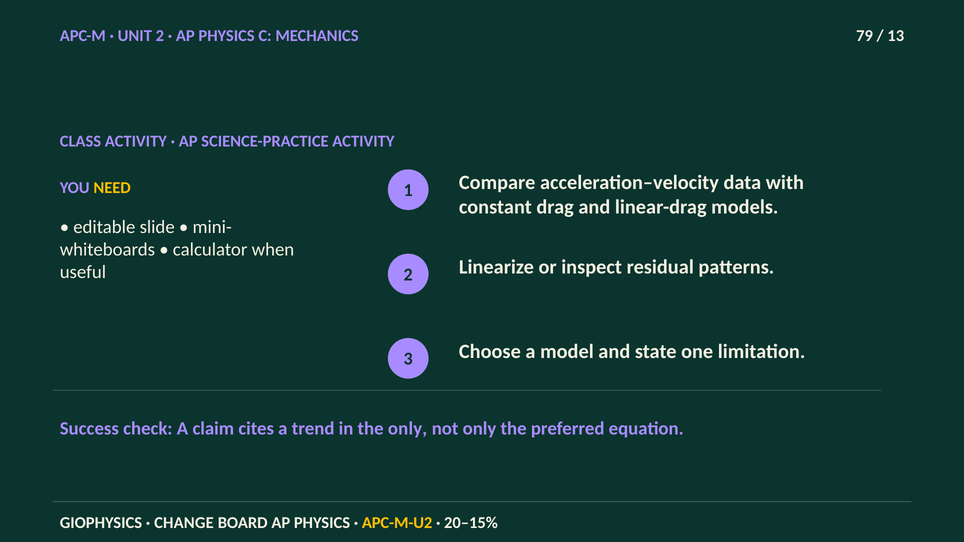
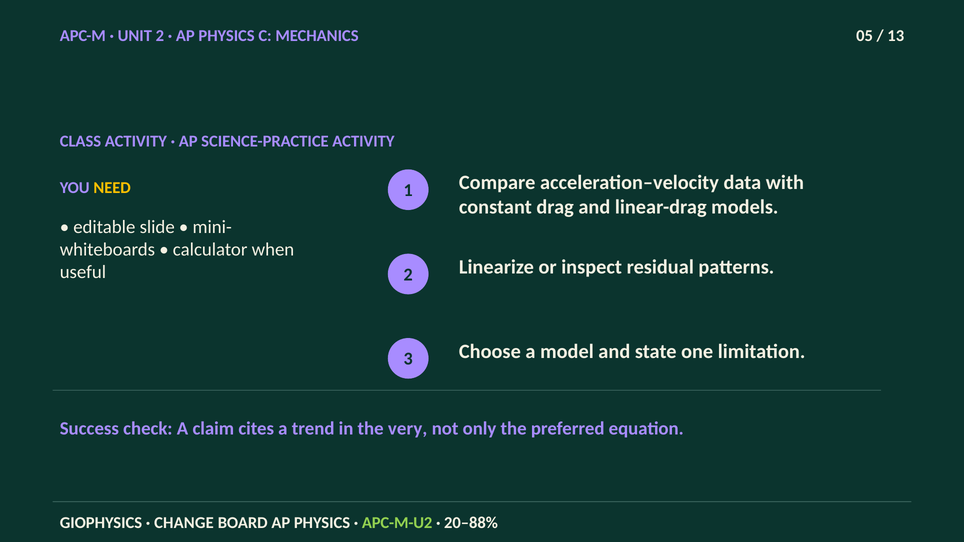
79: 79 -> 05 (865, 36)
the only: only -> very (408, 429)
APC-M-U2 colour: yellow -> light green (397, 523)
20–15%: 20–15% -> 20–88% (471, 523)
